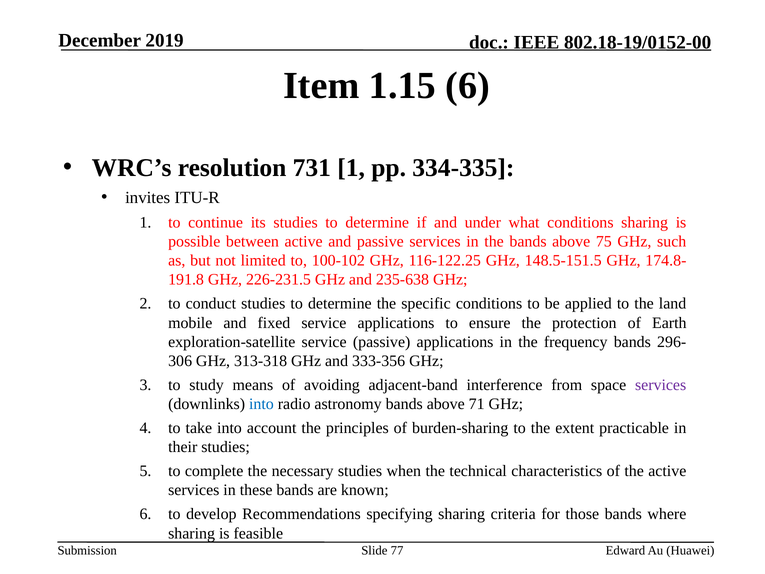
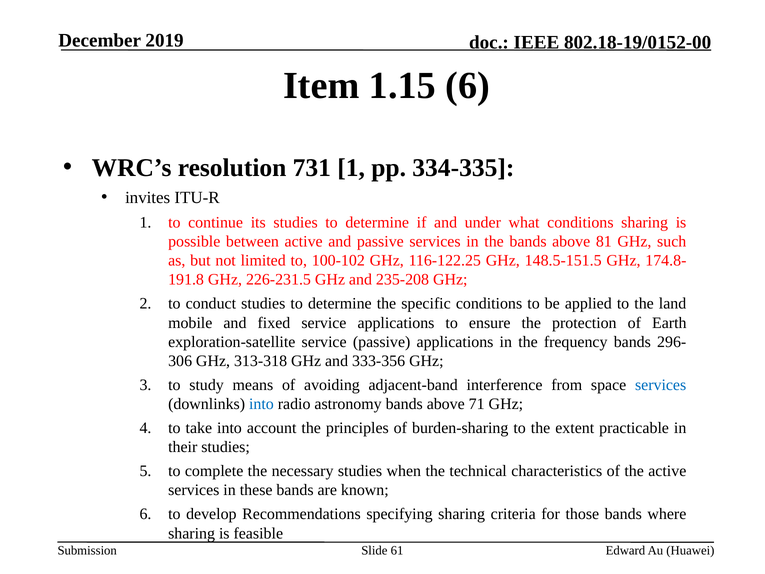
75: 75 -> 81 (604, 241)
235-638: 235-638 -> 235-208 (403, 280)
services colour: purple -> blue (661, 385)
77: 77 -> 61 (397, 550)
